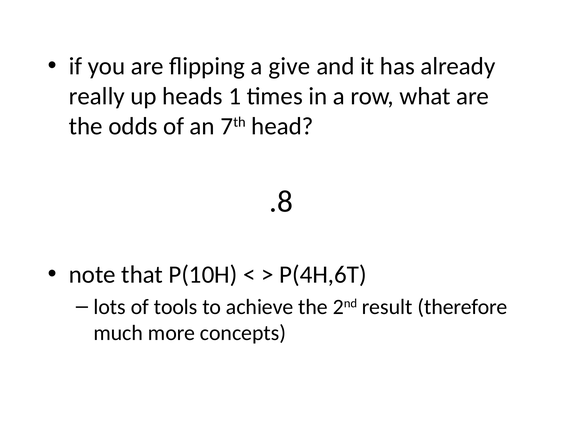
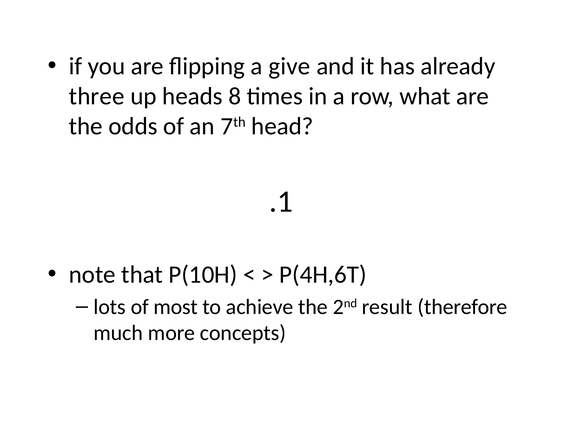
really: really -> three (97, 96)
1: 1 -> 8 (235, 96)
.8: .8 -> .1 (281, 202)
tools: tools -> most (176, 307)
